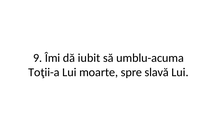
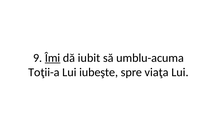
Îmi underline: none -> present (53, 58)
moarte: moarte -> iubeşte (99, 72)
slavă: slavă -> viaţa (157, 72)
